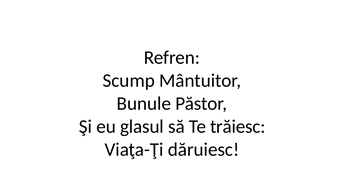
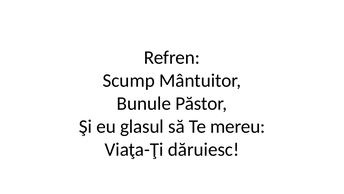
trăiesc: trăiesc -> mereu (238, 126)
